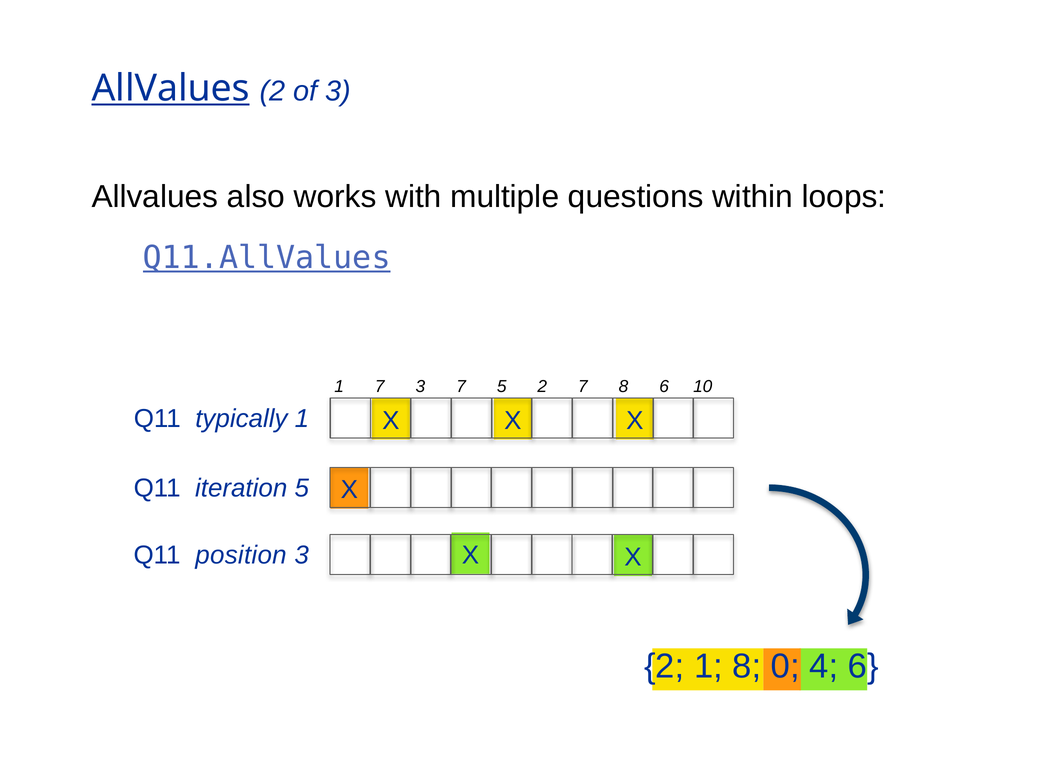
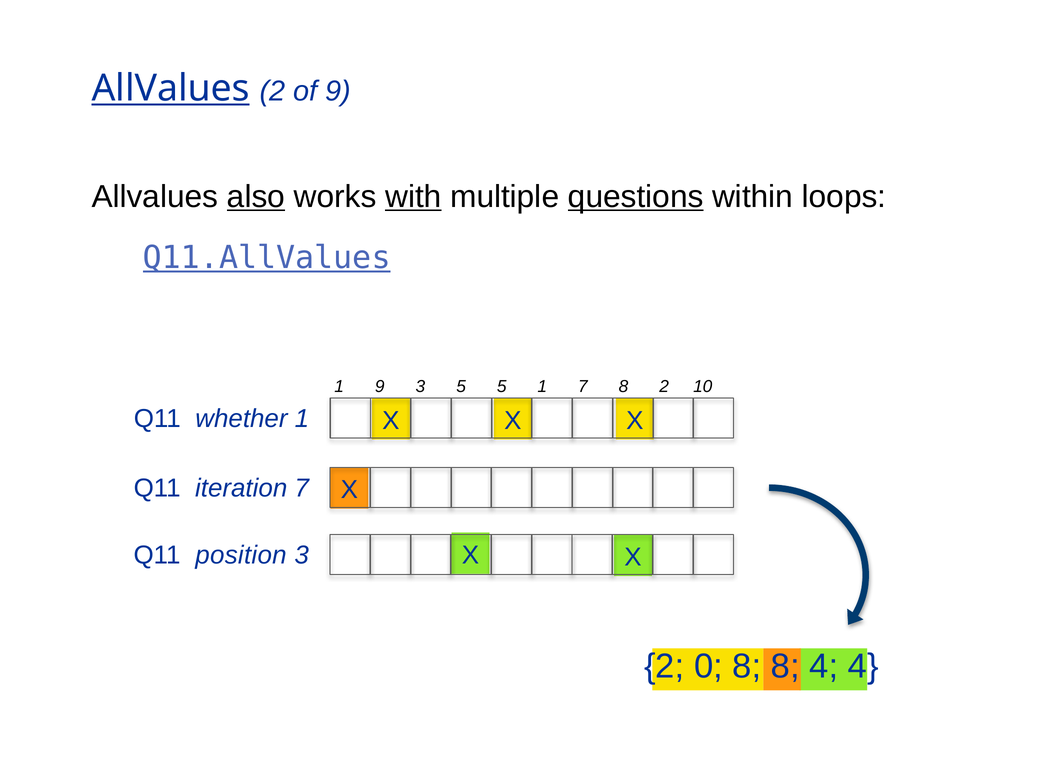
of 3: 3 -> 9 (338, 91)
also underline: none -> present (256, 197)
with underline: none -> present (413, 197)
questions underline: none -> present (636, 197)
1 7: 7 -> 9 (380, 387)
3 7: 7 -> 5 (461, 387)
5 2: 2 -> 1 (542, 387)
8 6: 6 -> 2 (664, 387)
typically: typically -> whether (241, 419)
iteration 5: 5 -> 7 (302, 488)
2 1: 1 -> 0 (708, 666)
8 0: 0 -> 8 (785, 666)
4 6: 6 -> 4 (863, 666)
